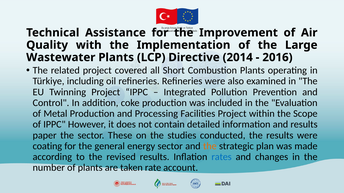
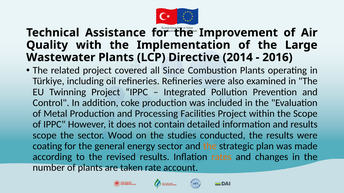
Short: Short -> Since (174, 71)
paper: paper -> scope (45, 136)
These: These -> Wood (120, 136)
rates colour: blue -> orange (222, 157)
